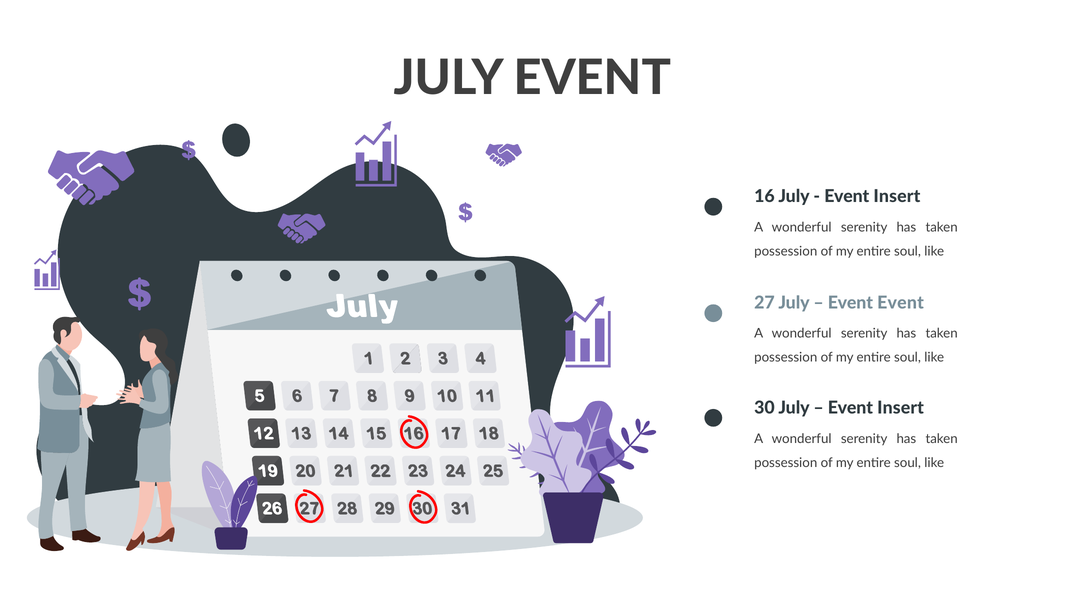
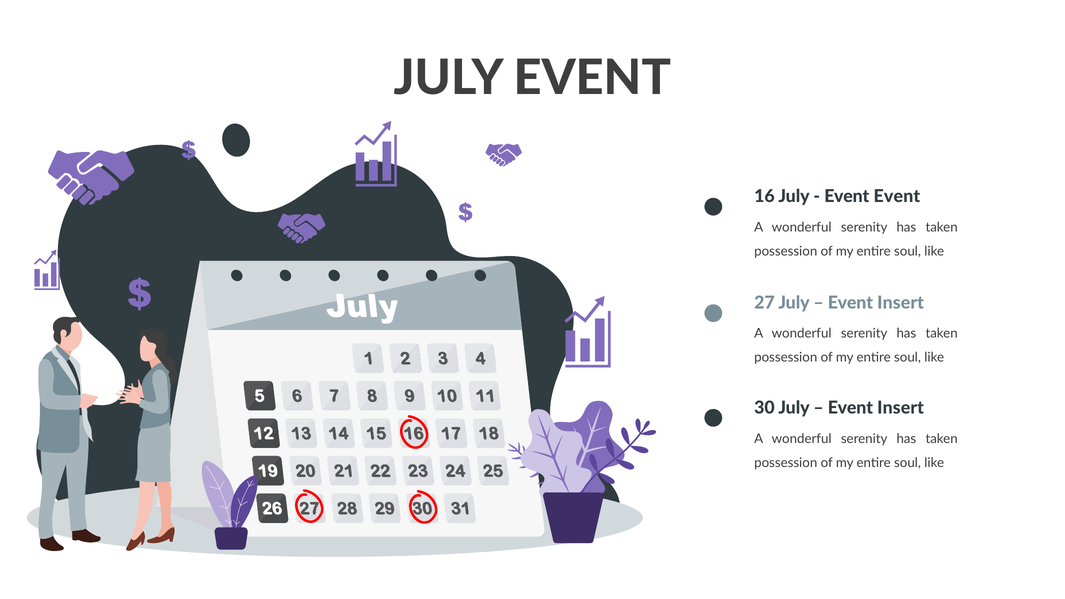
Insert: Insert -> Event (897, 197)
Event: Event -> Insert (901, 303)
